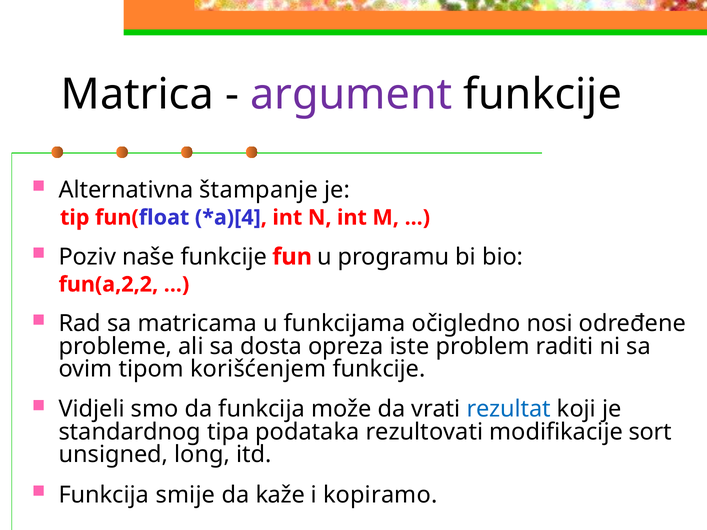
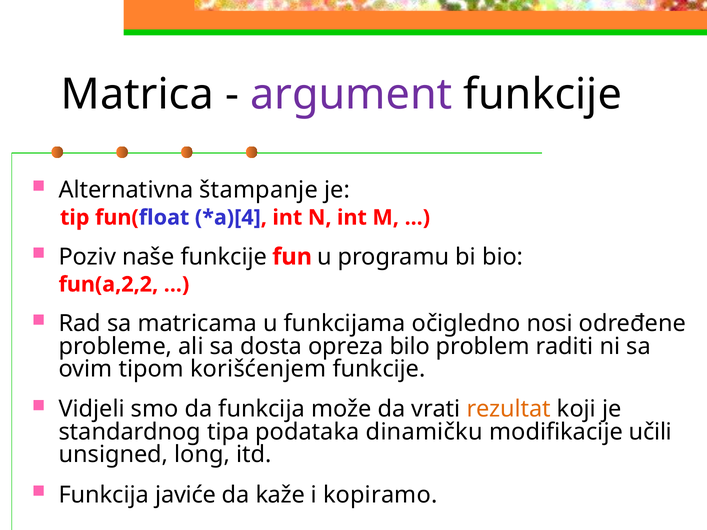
iste: iste -> bilo (410, 346)
rezultat colour: blue -> orange (509, 409)
rezultovati: rezultovati -> dinamičku (424, 432)
sort: sort -> učili (650, 432)
smije: smije -> javiće (186, 495)
